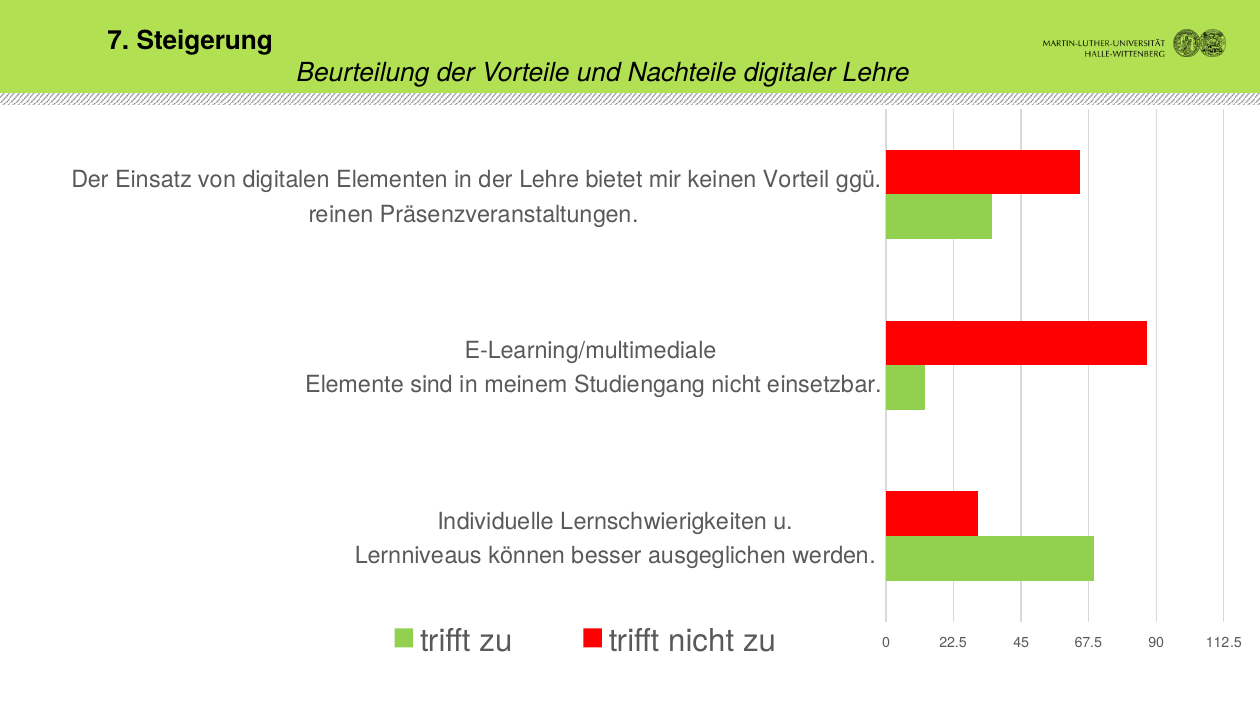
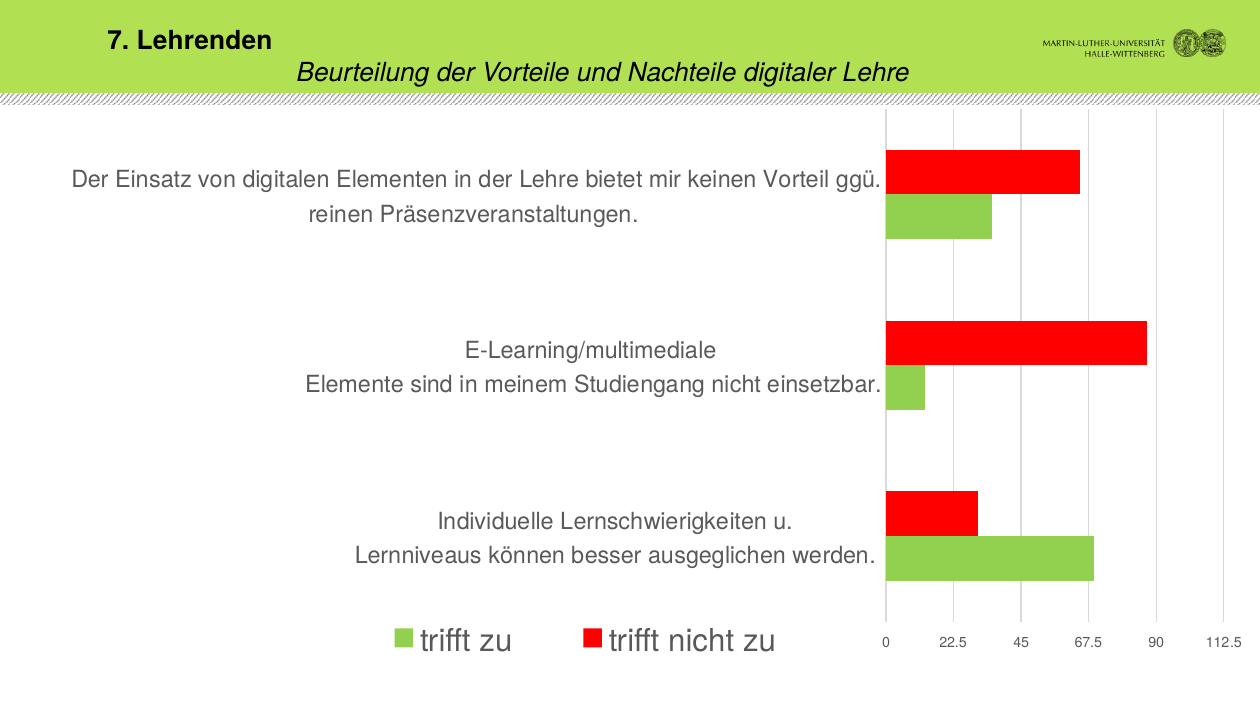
Steigerung: Steigerung -> Lehrenden (205, 41)
